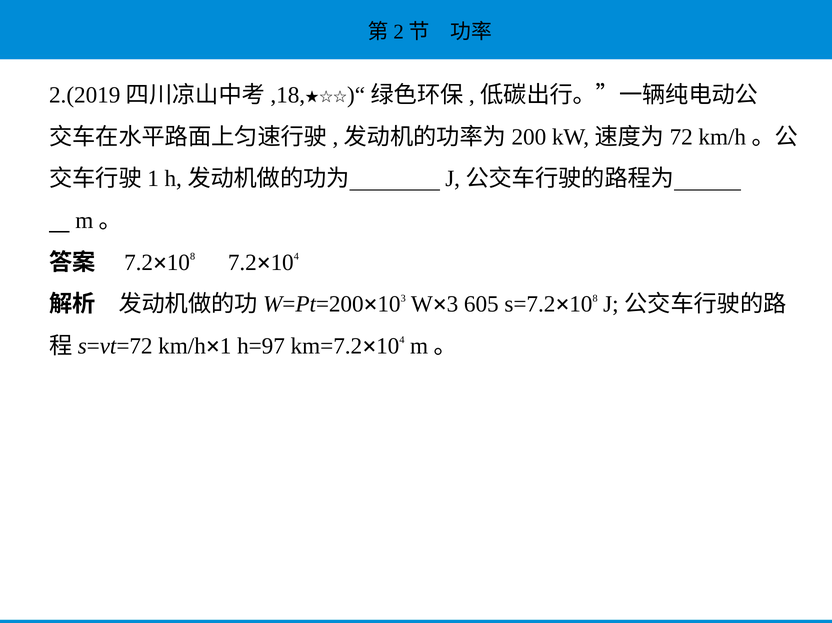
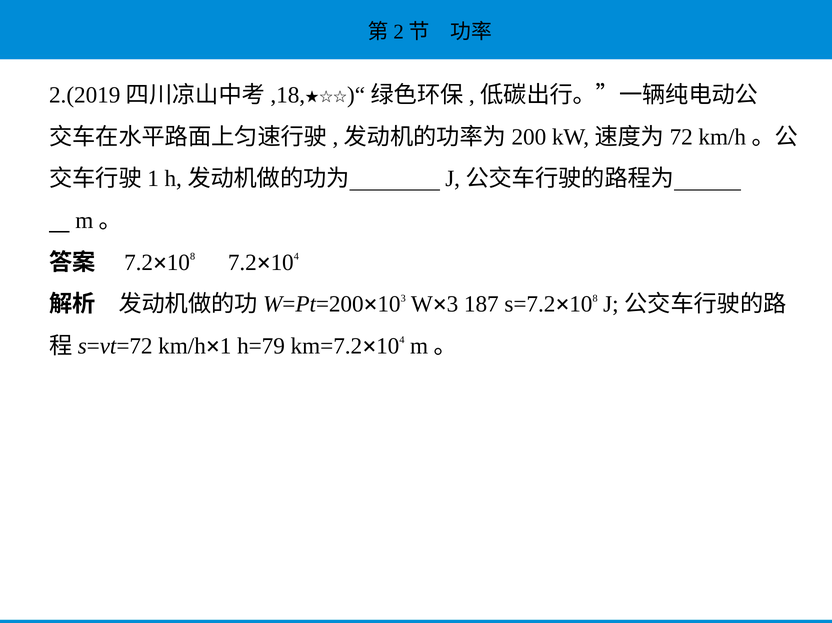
605: 605 -> 187 (481, 304)
h=97: h=97 -> h=79 (261, 346)
